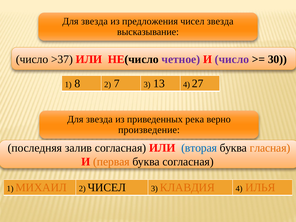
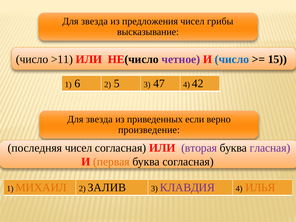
чисел звезда: звезда -> грибы (220, 21)
>37: >37 -> >11 (62, 59)
число colour: purple -> blue (232, 59)
30: 30 -> 15 (277, 59)
8: 8 -> 6 (77, 83)
7: 7 -> 5 (117, 83)
13: 13 -> 47 (159, 83)
27: 27 -> 42 (198, 83)
река: река -> если (195, 119)
последняя залив: залив -> чисел (79, 148)
вторая colour: blue -> purple (199, 148)
гласная colour: orange -> purple (270, 148)
2 ЧИСЕЛ: ЧИСЕЛ -> ЗАЛИВ (107, 188)
КЛАВДИЯ colour: orange -> purple (187, 188)
